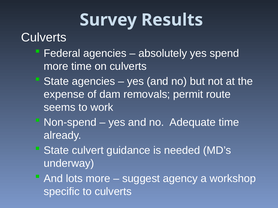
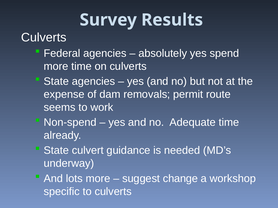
agency: agency -> change (180, 179)
